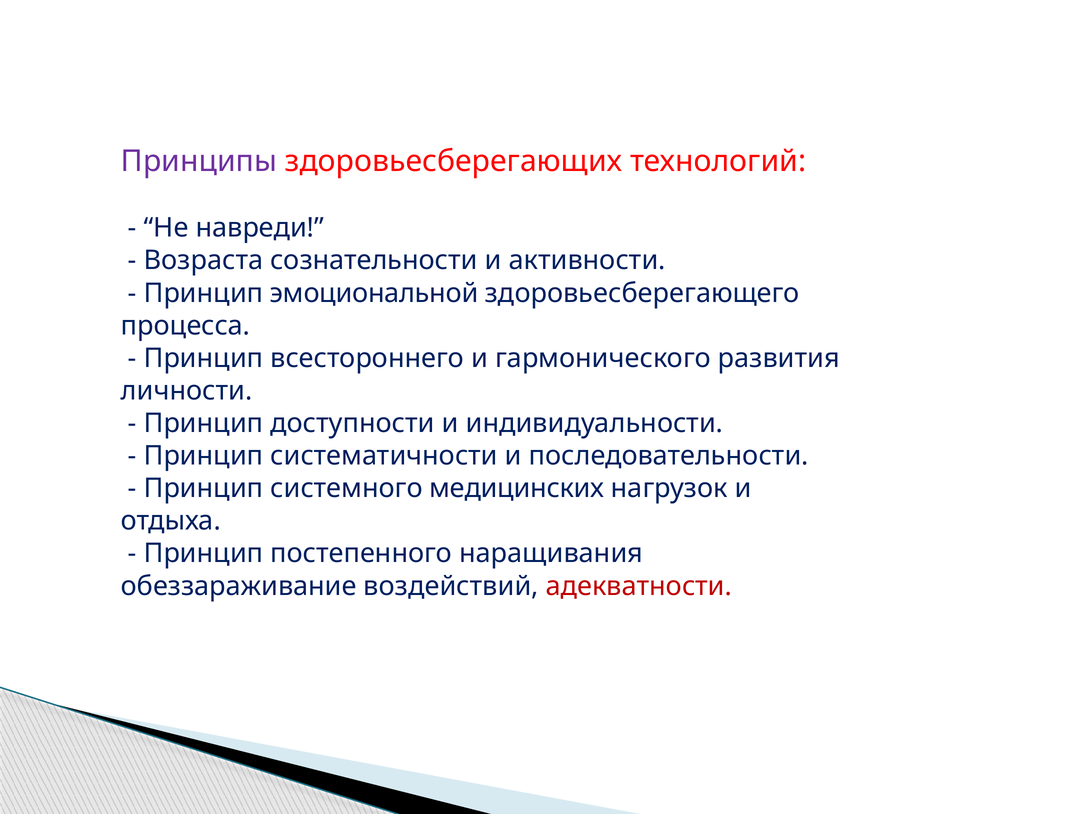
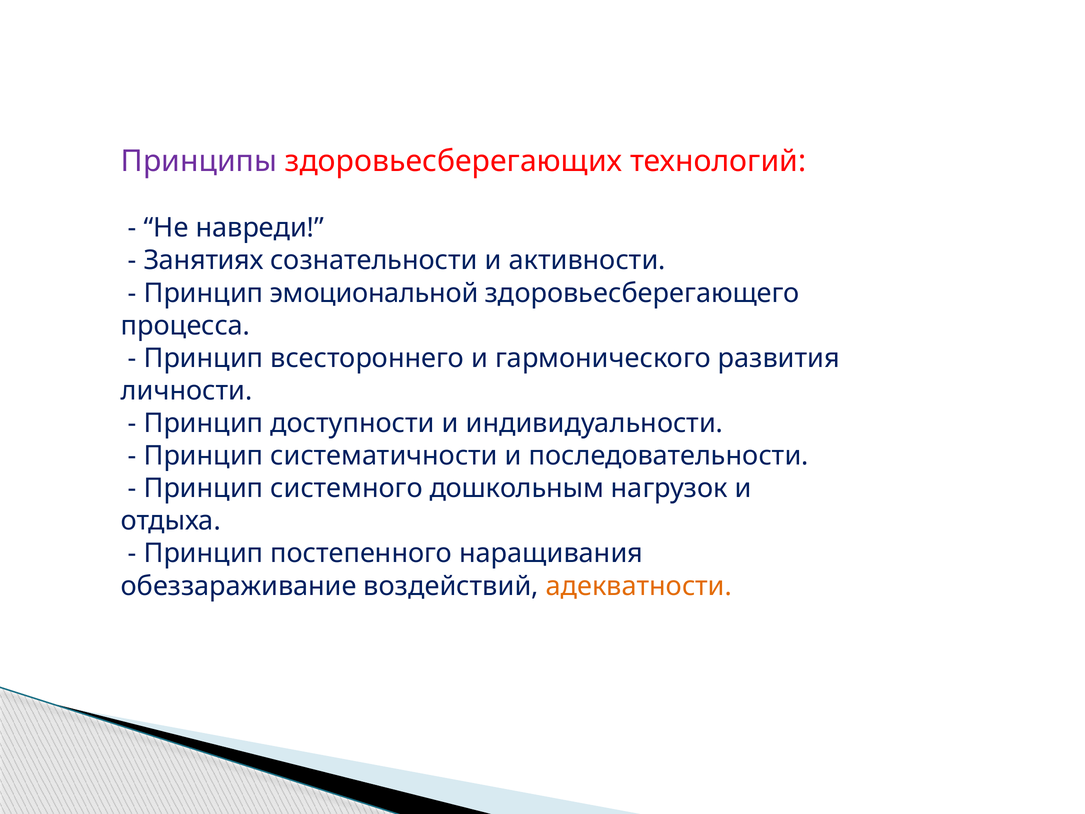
Возраста: Возраста -> Занятиях (204, 260)
медицинских: медицинских -> дошкольным (517, 488)
адекватности colour: red -> orange (639, 586)
